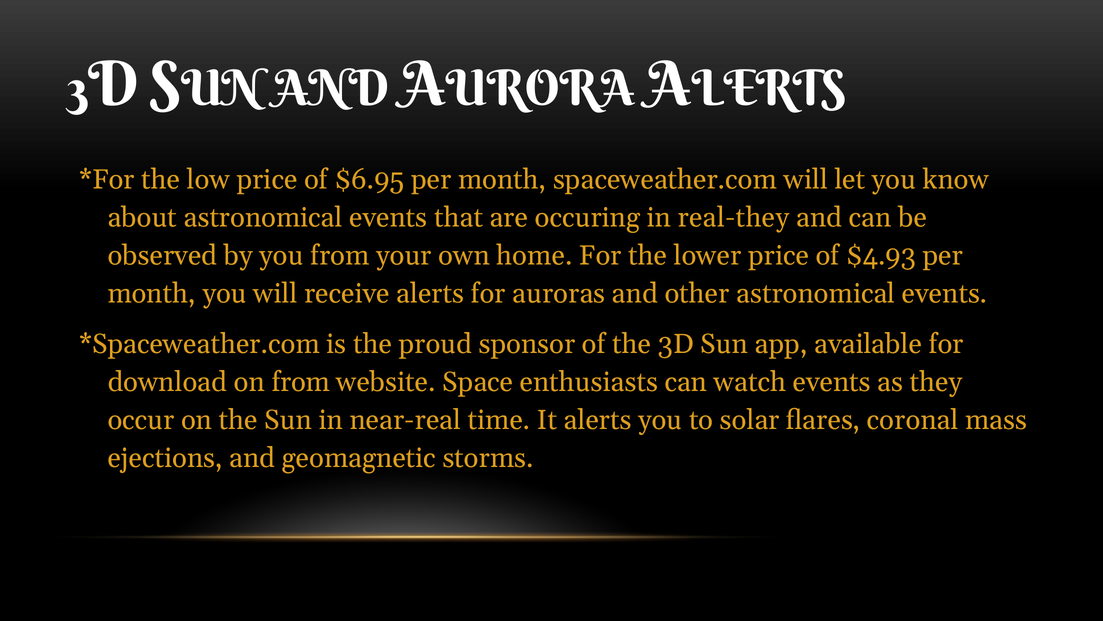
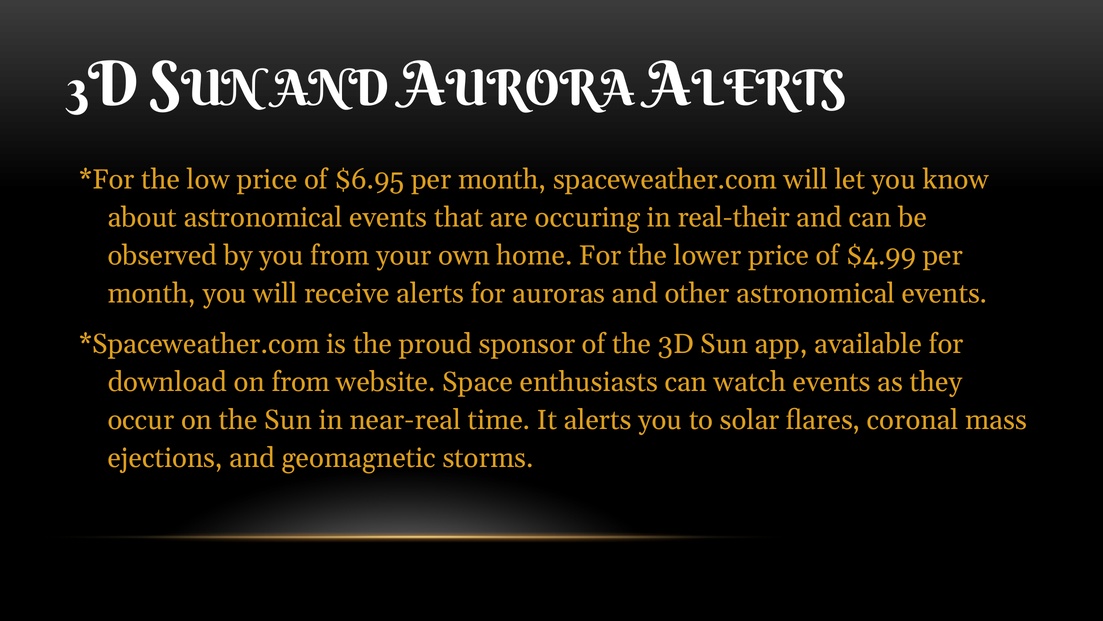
real-they: real-they -> real-their (734, 217)
$4.93: $4.93 -> $4.99 (881, 255)
